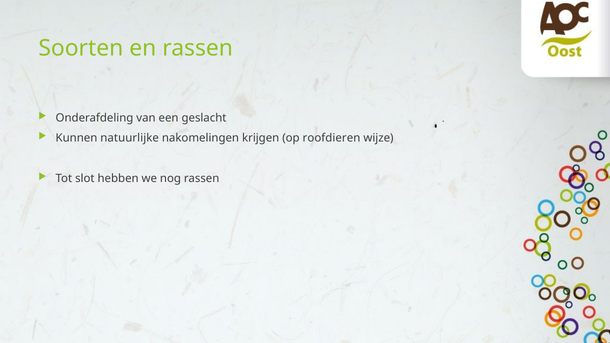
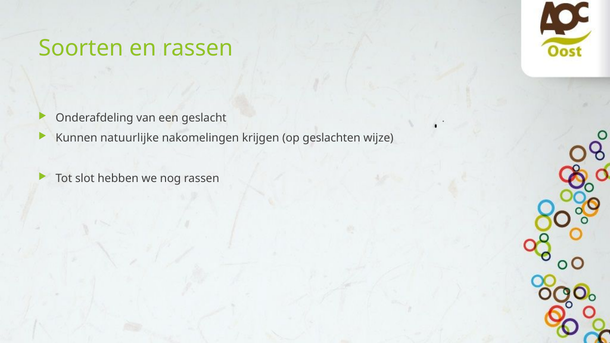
roofdieren: roofdieren -> geslachten (332, 138)
